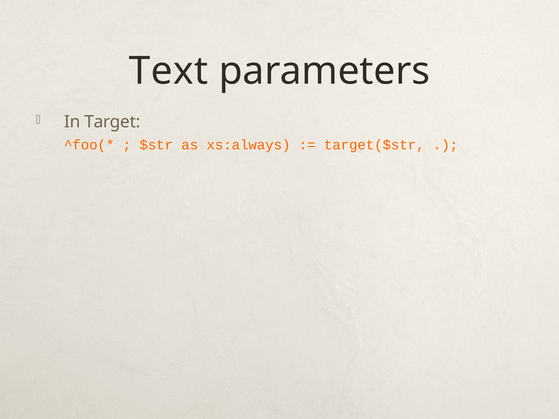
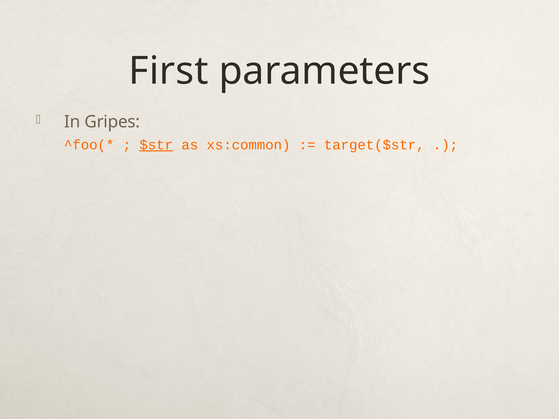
Text: Text -> First (168, 71)
Target: Target -> Gripes (112, 122)
$str underline: none -> present (156, 145)
xs:always: xs:always -> xs:common (248, 145)
